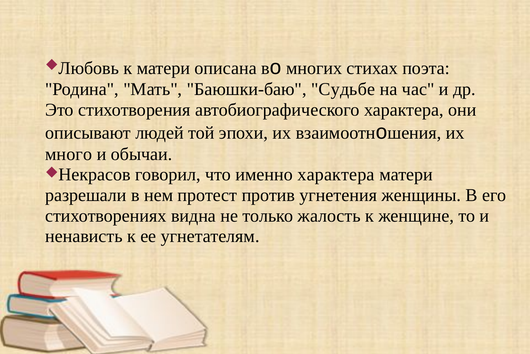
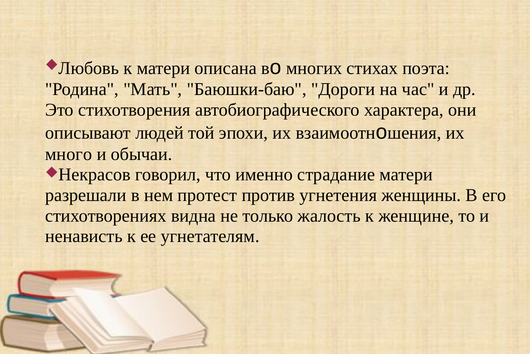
Судьбе: Судьбе -> Дороги (343, 89)
именно характера: характера -> страдание (336, 174)
